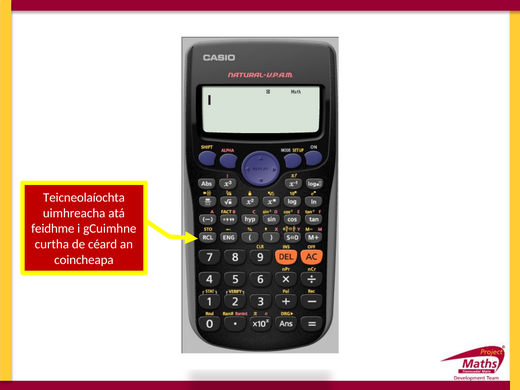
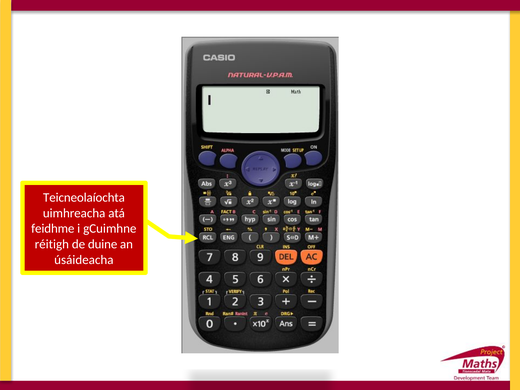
curtha: curtha -> réitigh (52, 244)
céard: céard -> duine (103, 244)
coincheapa: coincheapa -> úsáideacha (84, 260)
